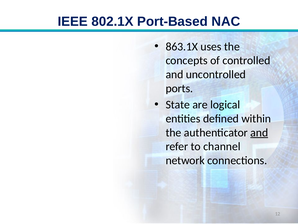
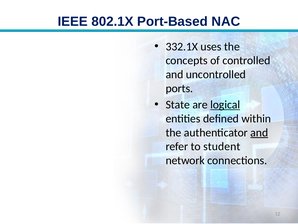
863.1X: 863.1X -> 332.1X (182, 46)
logical underline: none -> present (225, 104)
channel: channel -> student (222, 146)
